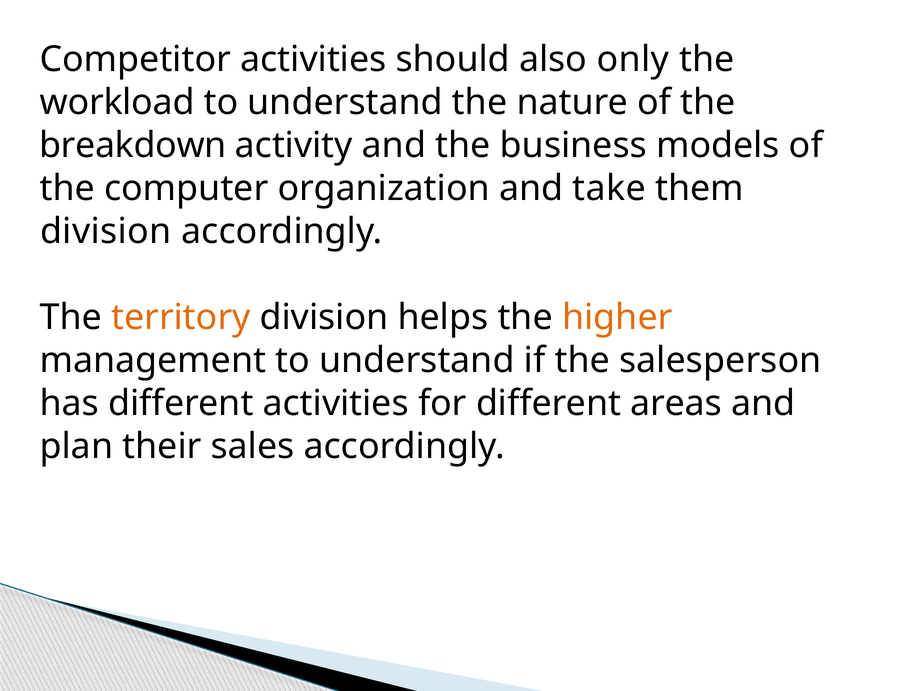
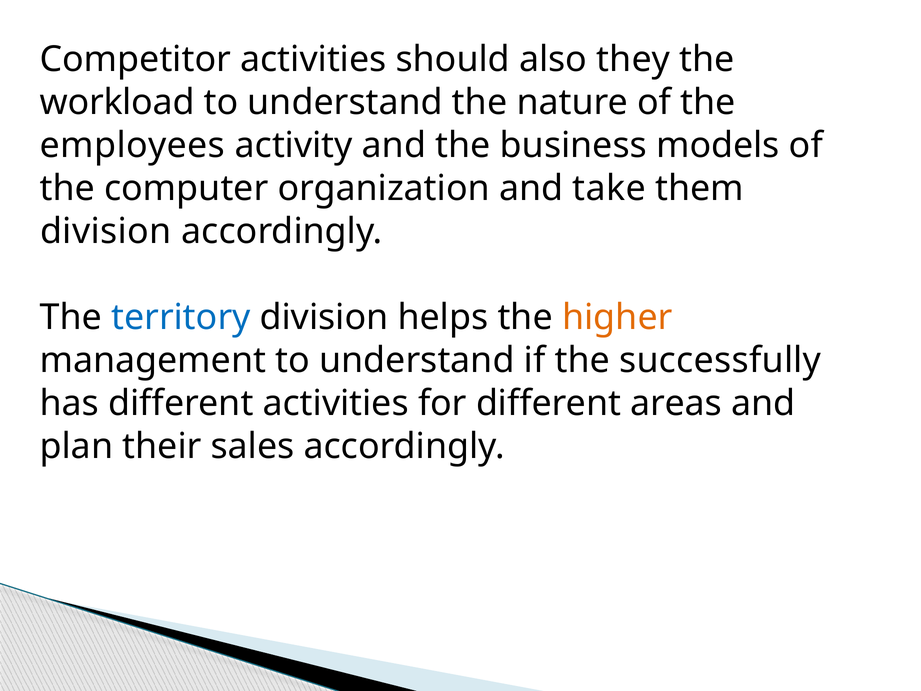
only: only -> they (633, 59)
breakdown: breakdown -> employees (132, 145)
territory colour: orange -> blue (181, 317)
salesperson: salesperson -> successfully (720, 360)
